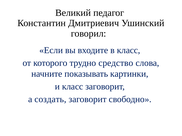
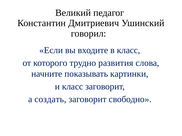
средство: средство -> развития (116, 63)
